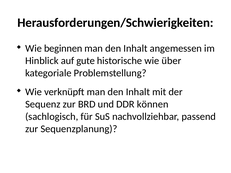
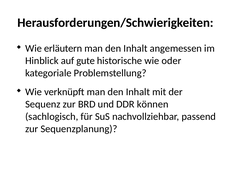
beginnen: beginnen -> erläutern (63, 48)
über: über -> oder (172, 61)
